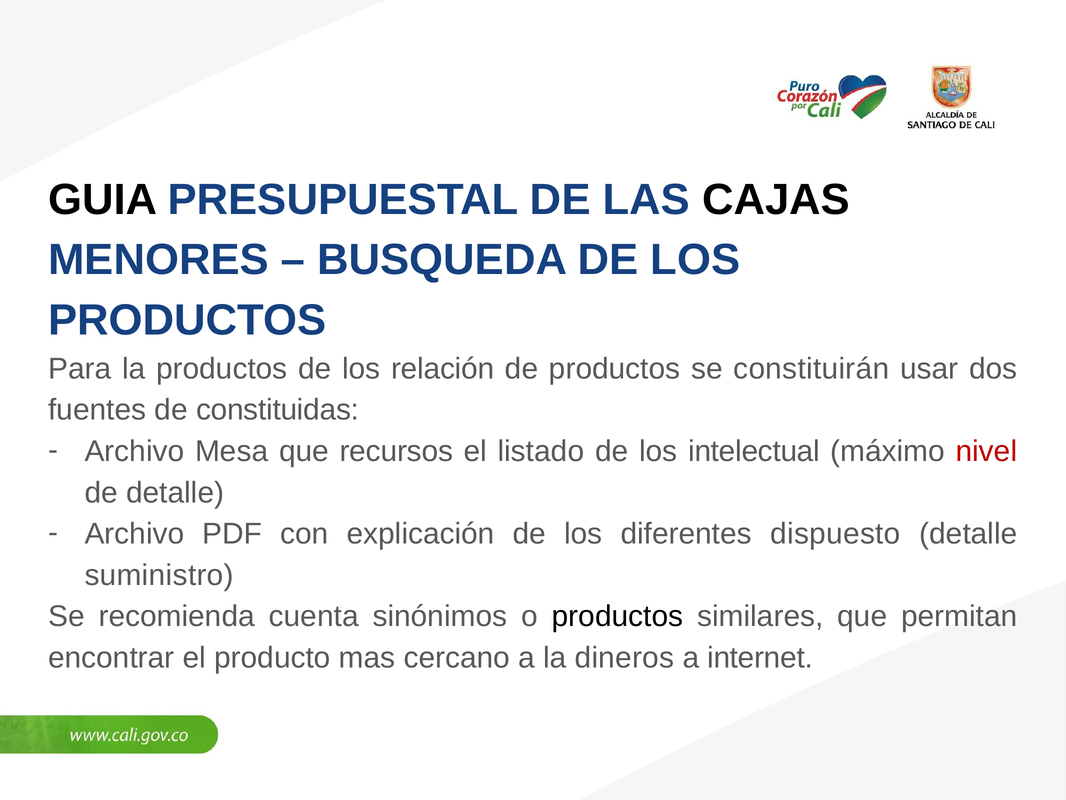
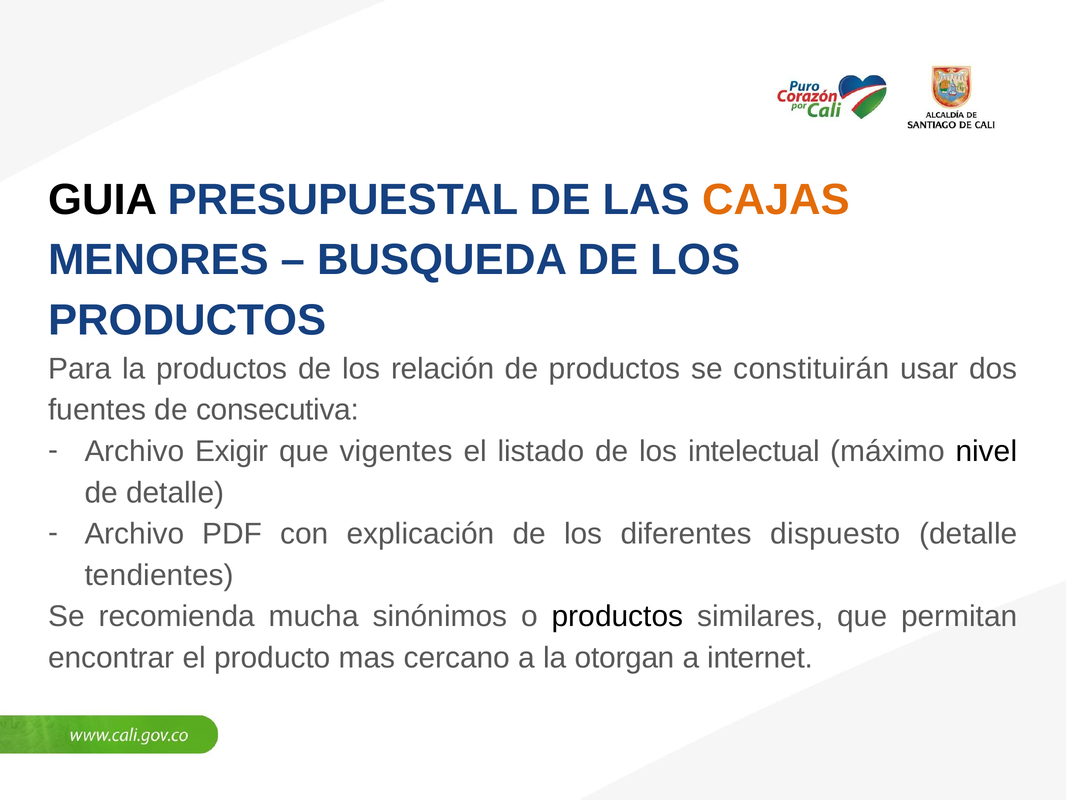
CAJAS colour: black -> orange (776, 200)
constituidas: constituidas -> consecutiva (278, 410)
Mesa: Mesa -> Exigir (232, 451)
recursos: recursos -> vigentes (396, 451)
nivel colour: red -> black (986, 451)
suministro: suministro -> tendientes (159, 575)
cuenta: cuenta -> mucha (314, 616)
dineros: dineros -> otorgan (625, 658)
